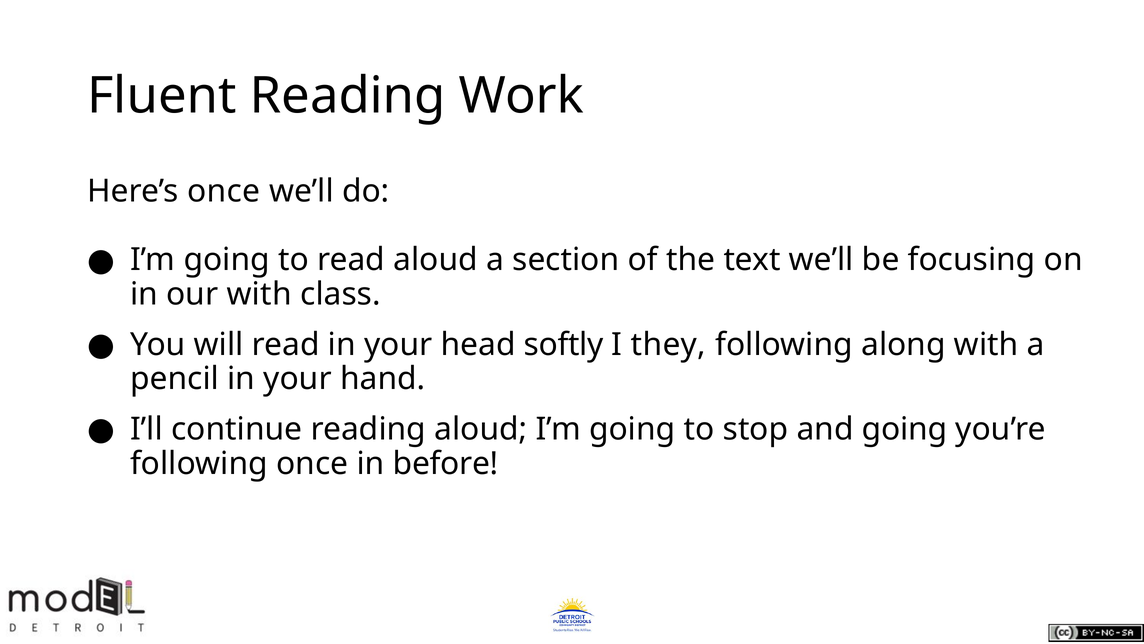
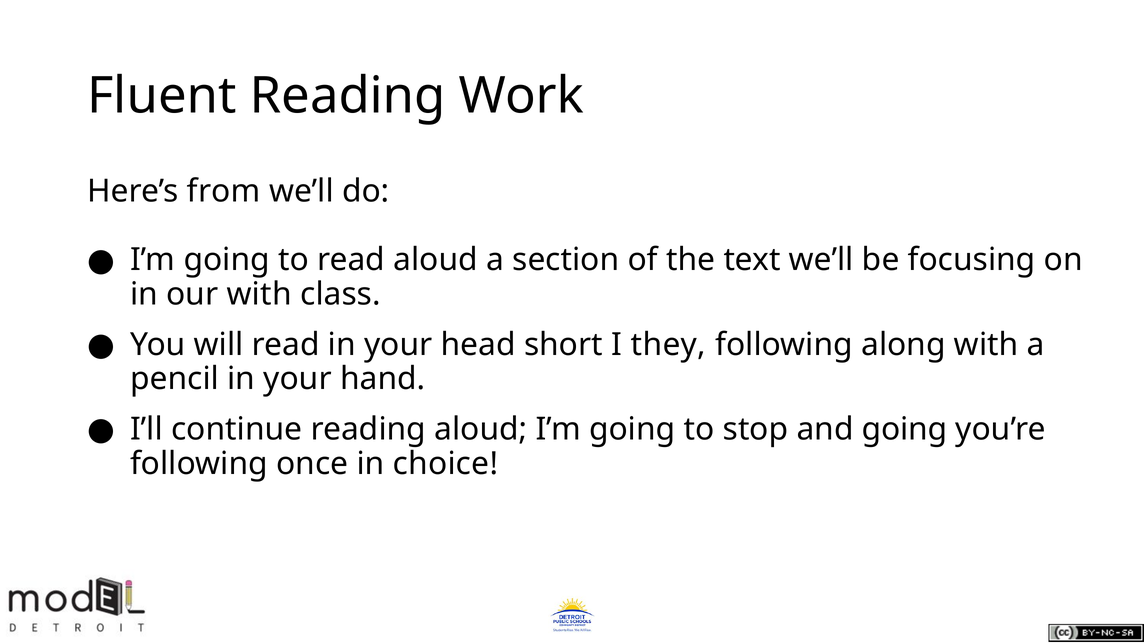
Here’s once: once -> from (224, 191)
softly: softly -> short (563, 344)
before: before -> choice (445, 463)
